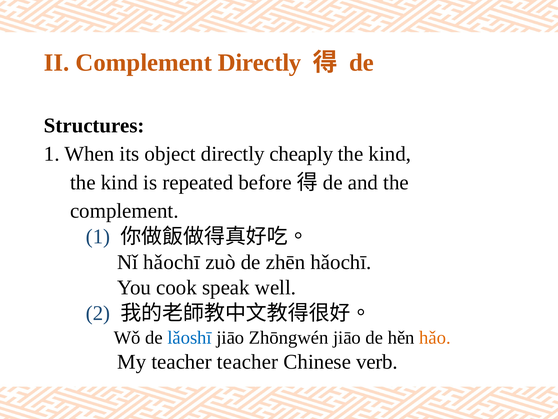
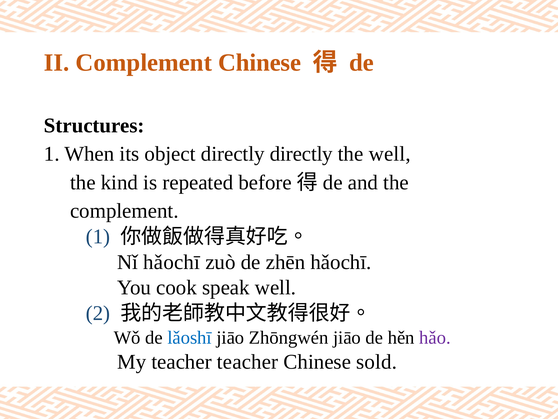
Complement Directly: Directly -> Chinese (260, 63)
directly cheaply: cheaply -> directly (301, 154)
kind: kind -> well (390, 154)
hǎo colour: orange -> purple (435, 337)
verb: verb -> sold (377, 361)
